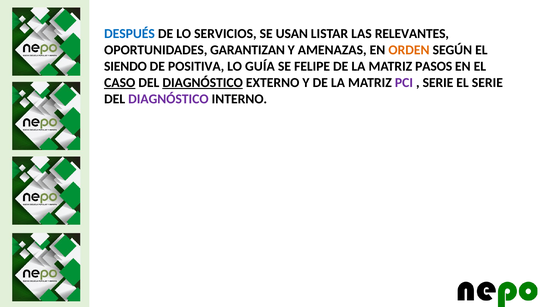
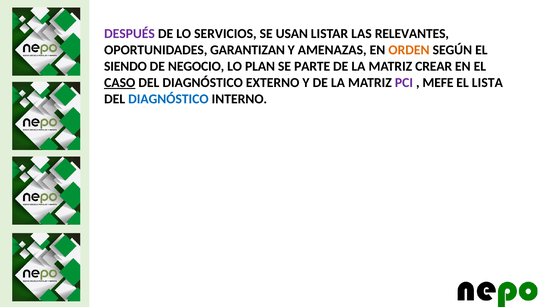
DESPUÉS colour: blue -> purple (129, 34)
POSITIVA: POSITIVA -> NEGOCIO (196, 66)
GUÍA: GUÍA -> PLAN (260, 66)
FELIPE: FELIPE -> PARTE (312, 66)
PASOS: PASOS -> CREAR (434, 66)
DIAGNÓSTICO underline: present -> none (203, 83)
SERIE: SERIE -> MEFE (438, 83)
EL SERIE: SERIE -> LISTA (487, 83)
DIAGNÓSTICO colour: purple -> blue (168, 99)
